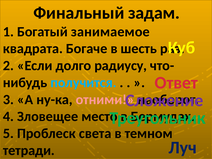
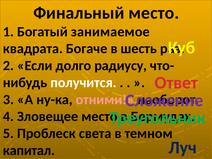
Финальный задам: задам -> место (154, 13)
получится colour: light blue -> white (83, 83)
тетради: тетради -> капитал (29, 150)
